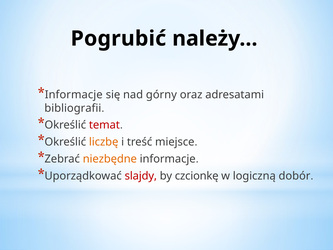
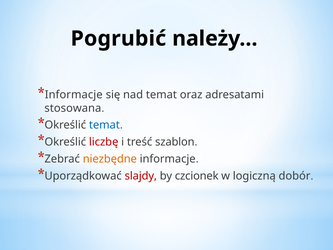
nad górny: górny -> temat (161, 95)
bibliografii: bibliografii -> stosowana (73, 108)
temat colour: red -> blue (104, 125)
liczbę colour: orange -> red (104, 142)
miejsce: miejsce -> szablon (175, 142)
czcionkę: czcionkę -> czcionek (197, 176)
